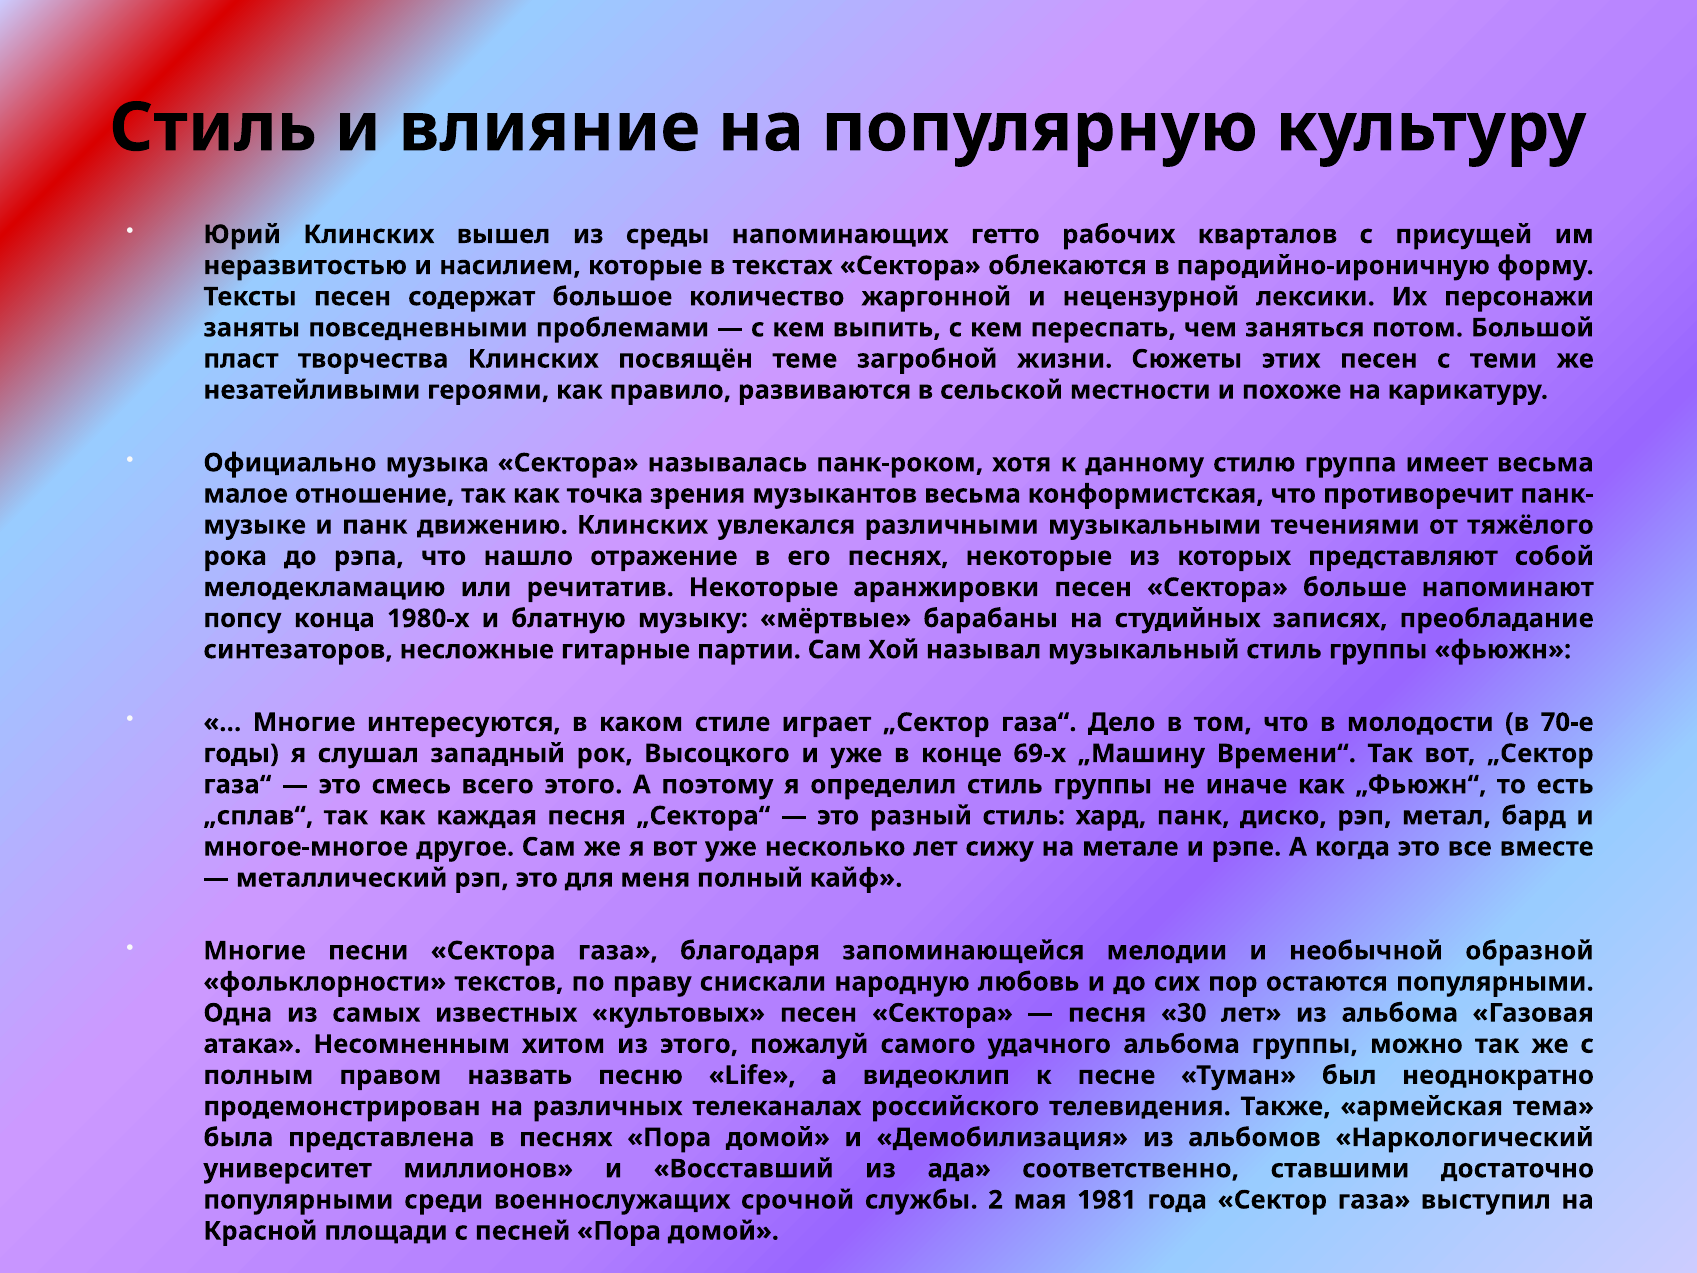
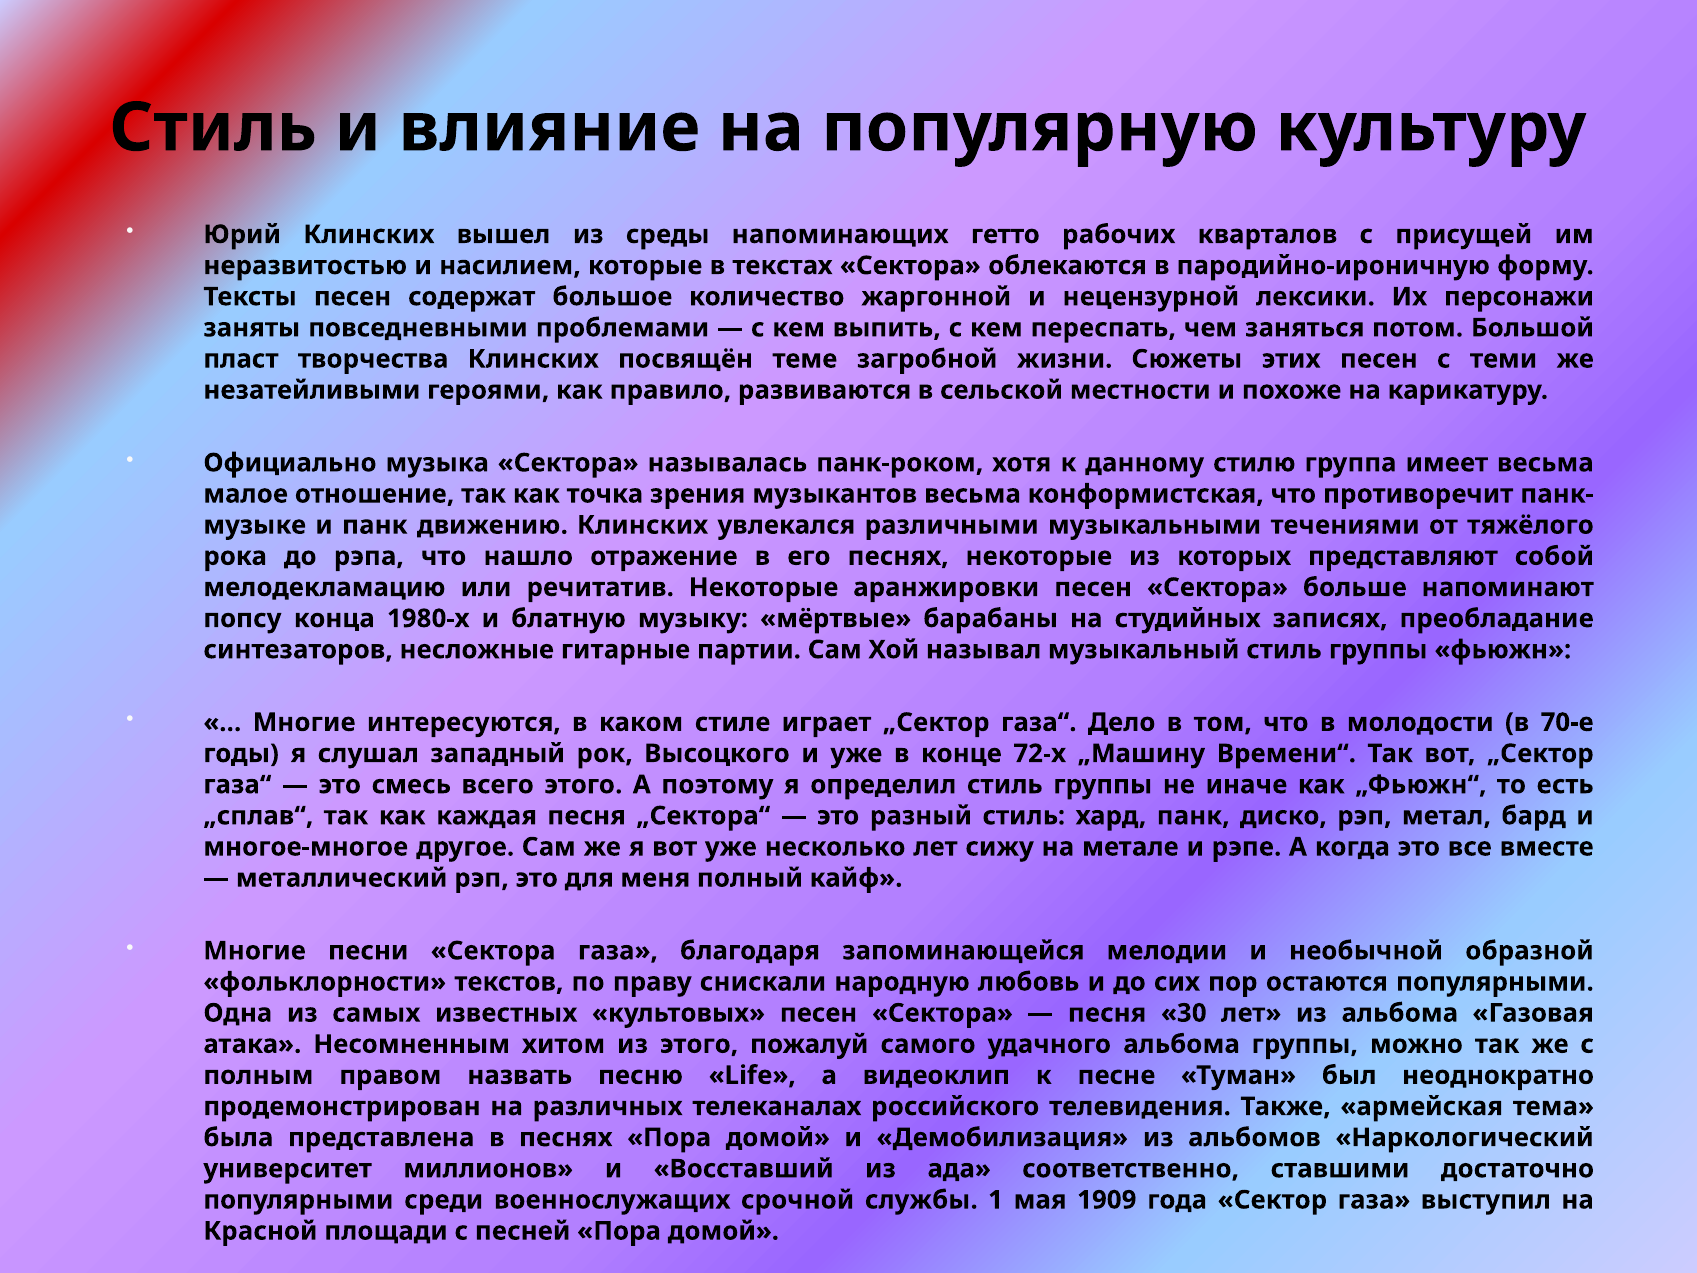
69-х: 69-х -> 72-х (1040, 753)
2: 2 -> 1 (996, 1200)
1981: 1981 -> 1909 (1107, 1200)
